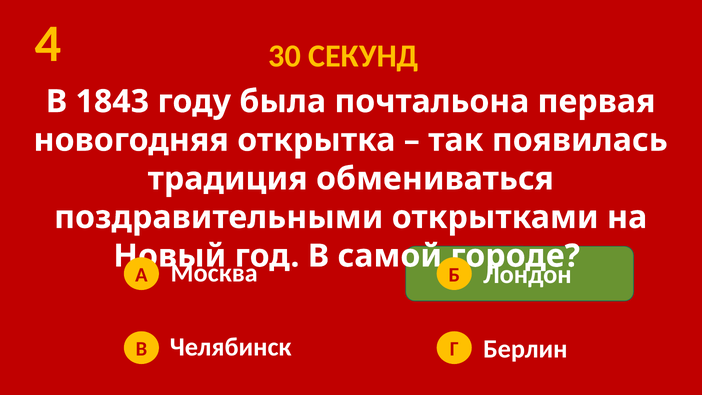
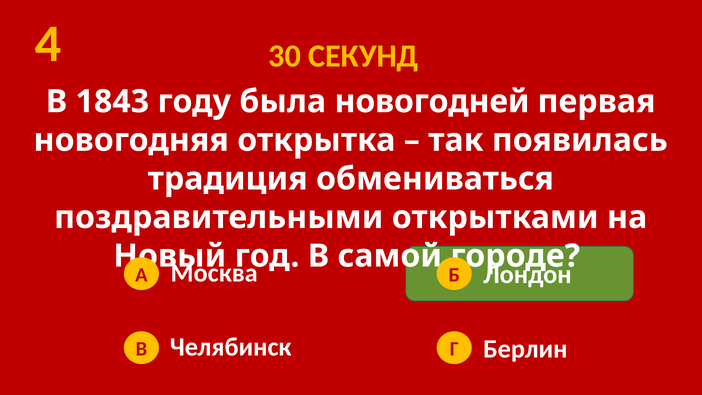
почтальона: почтальона -> новогодней (432, 102)
